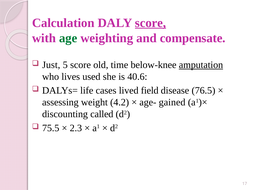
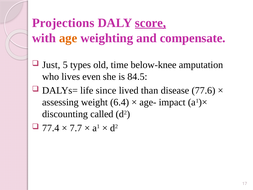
Calculation: Calculation -> Projections (63, 23)
age colour: green -> orange (68, 38)
5 score: score -> types (81, 65)
amputation underline: present -> none (201, 65)
used: used -> even (91, 77)
40.6: 40.6 -> 84.5 (137, 77)
cases: cases -> since (106, 90)
field: field -> than (150, 90)
76.5: 76.5 -> 77.6 (203, 90)
4.2: 4.2 -> 6.4 (120, 102)
gained: gained -> impact (172, 102)
75.5: 75.5 -> 77.4 (51, 128)
2.3: 2.3 -> 7.7 (76, 128)
